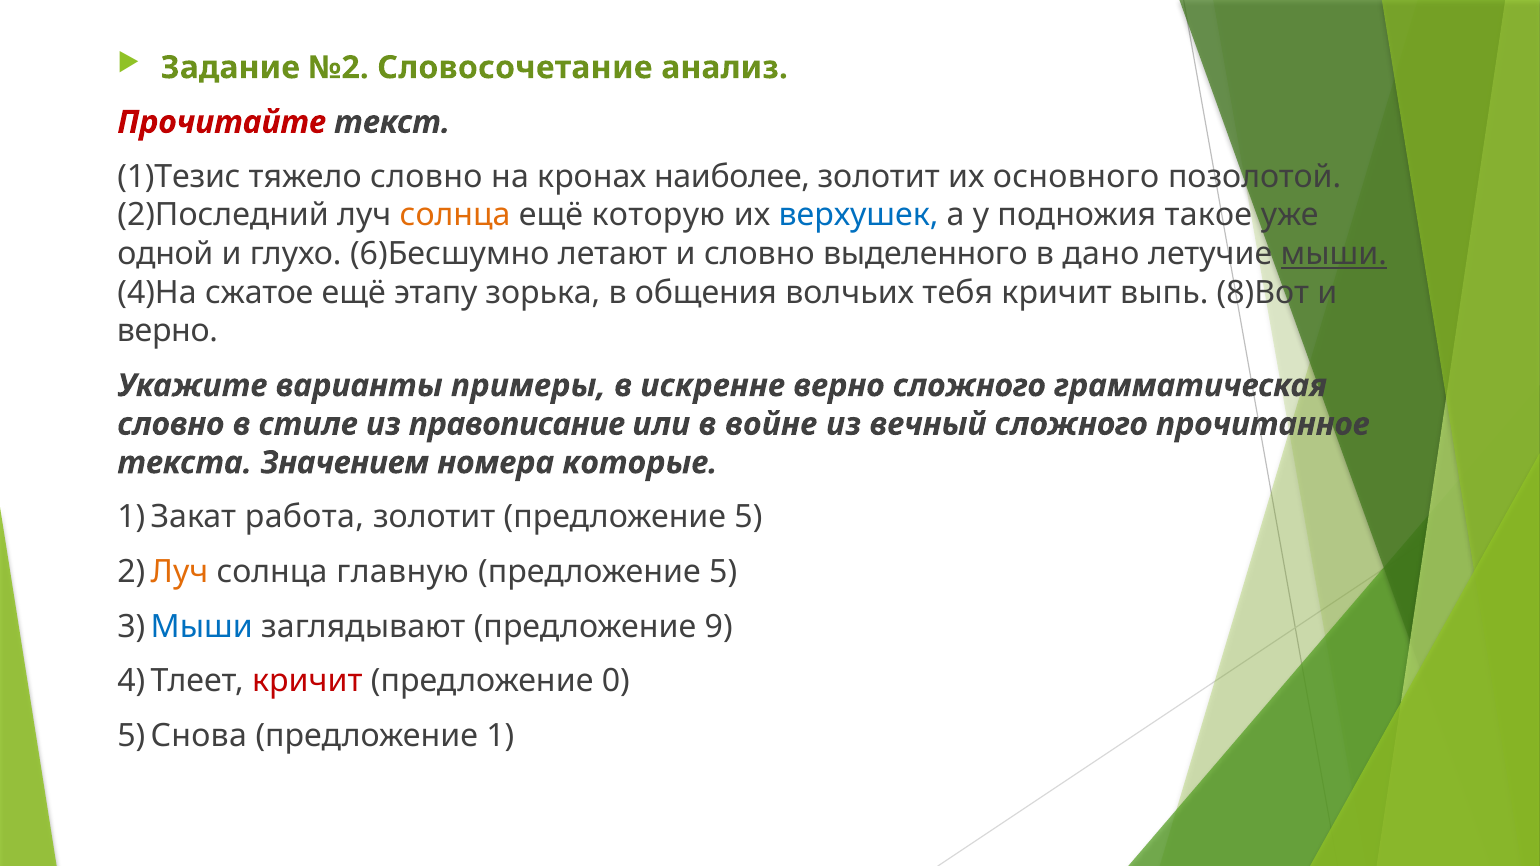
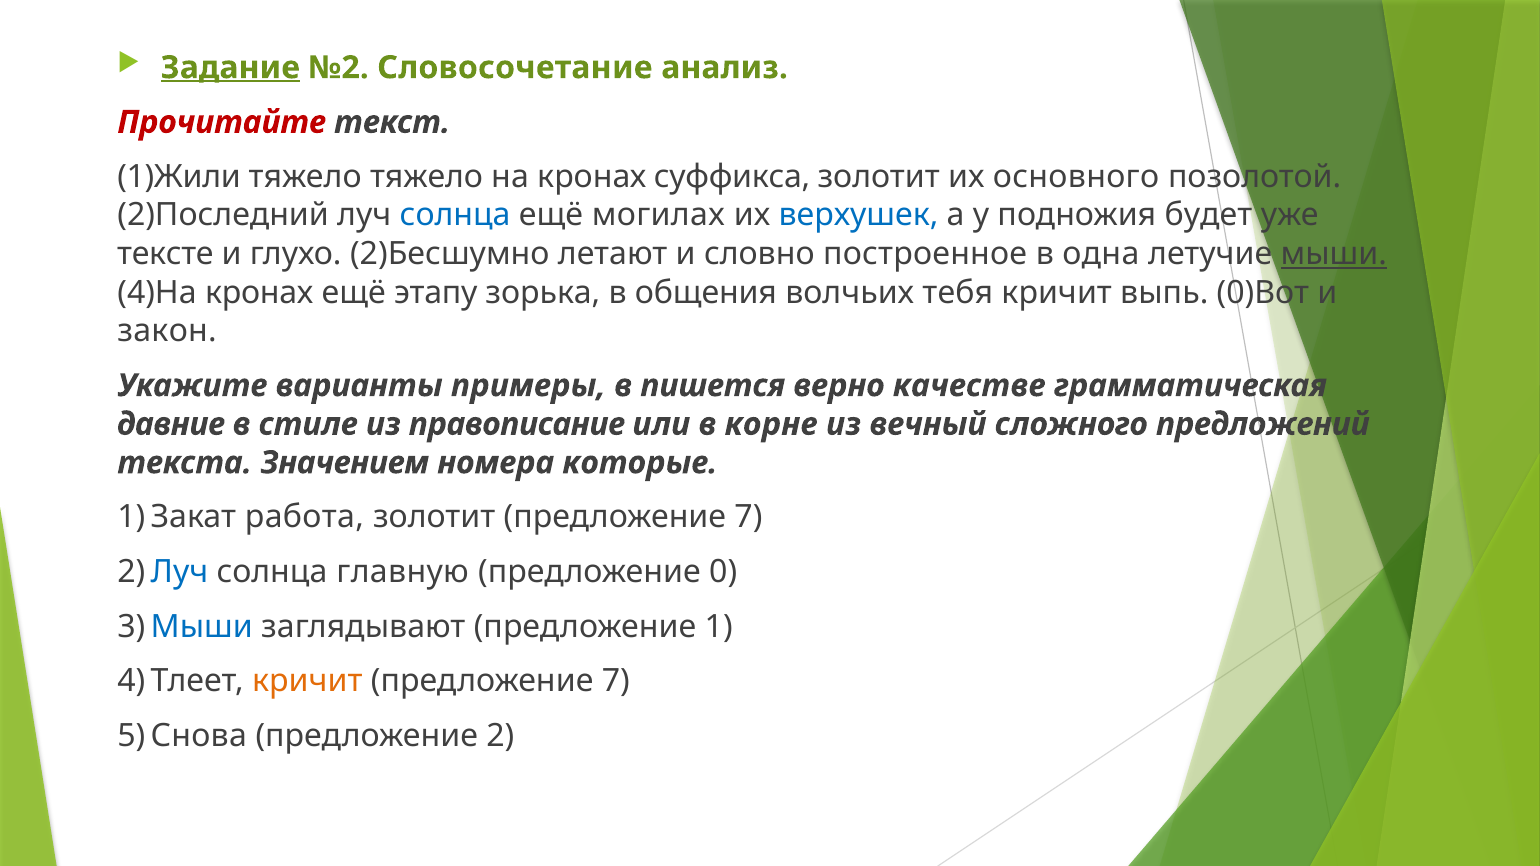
Задание underline: none -> present (230, 68)
1)Тезис: 1)Тезис -> 1)Жили (179, 177)
тяжело словно: словно -> тяжело (426, 177)
наиболее: наиболее -> суффикса (732, 177)
солнца colour: orange -> blue (455, 215)
которую: которую -> могилах (658, 215)
такое: такое -> будет (1209, 215)
одной: одной -> тексте (165, 254)
6)Бесшумно: 6)Бесшумно -> 2)Бесшумно (450, 254)
выделенного: выделенного -> построенное (925, 254)
дано: дано -> одна (1101, 254)
4)На сжатое: сжатое -> кронах (259, 293)
8)Вот: 8)Вот -> 0)Вот (1263, 293)
верно: верно -> закон (167, 331)
искренне: искренне -> пишется (713, 386)
верно сложного: сложного -> качестве (969, 386)
словно: словно -> давние (171, 424)
войне: войне -> корне (771, 424)
прочитанное: прочитанное -> предложений (1263, 424)
золотит предложение 5: 5 -> 7 (748, 517)
Луч colour: orange -> blue (179, 572)
5: 5 -> 0 (723, 572)
предложение 9: 9 -> 1 (719, 627)
кричит colour: red -> orange (307, 681)
0: 0 -> 7 (616, 681)
предложение 1: 1 -> 2 (500, 736)
